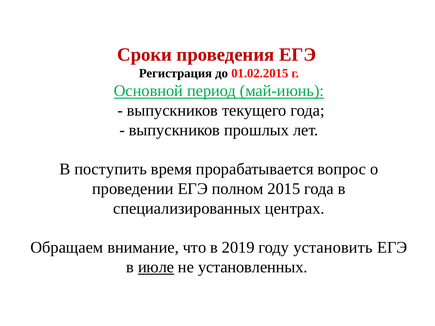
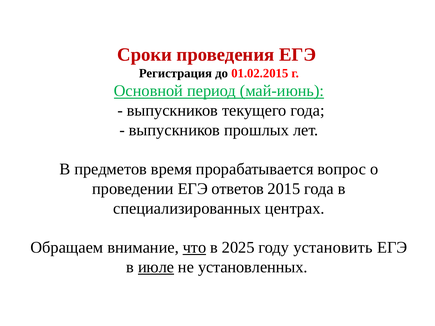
поступить: поступить -> предметов (111, 169)
полном: полном -> ответов (238, 189)
что underline: none -> present (194, 248)
2019: 2019 -> 2025 (238, 248)
